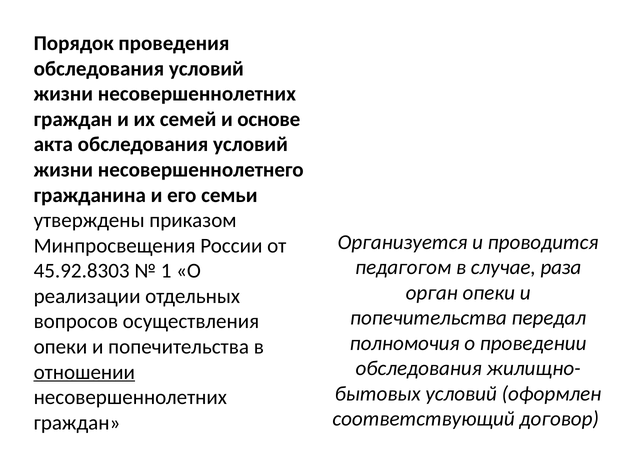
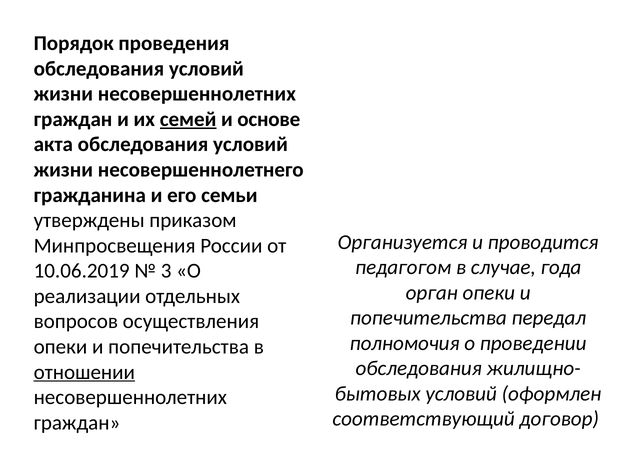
семей underline: none -> present (188, 119)
раза: раза -> года (561, 267)
45.92.8303: 45.92.8303 -> 10.06.2019 (82, 271)
1: 1 -> 3 (166, 271)
